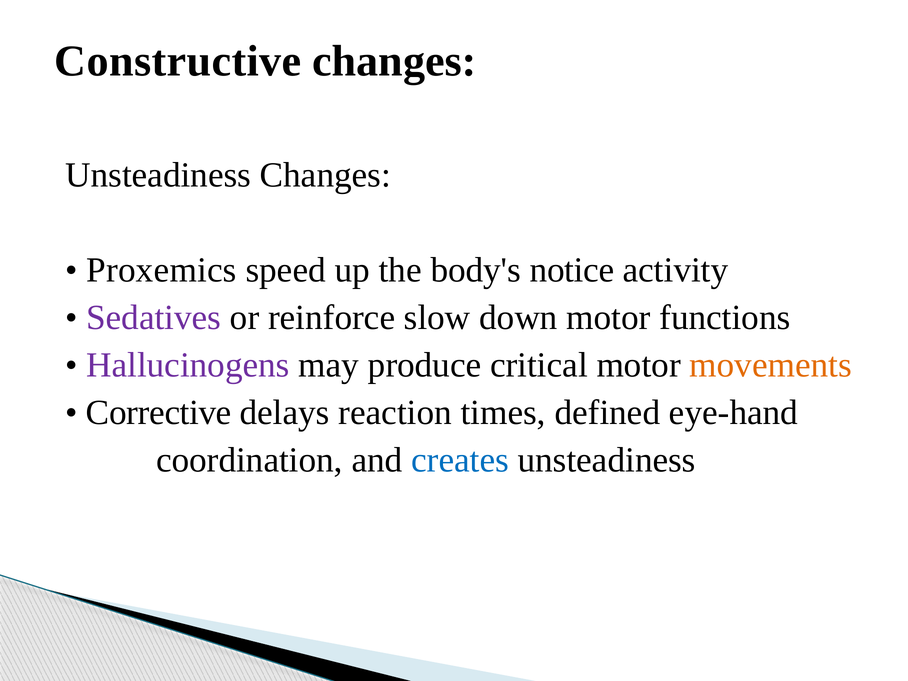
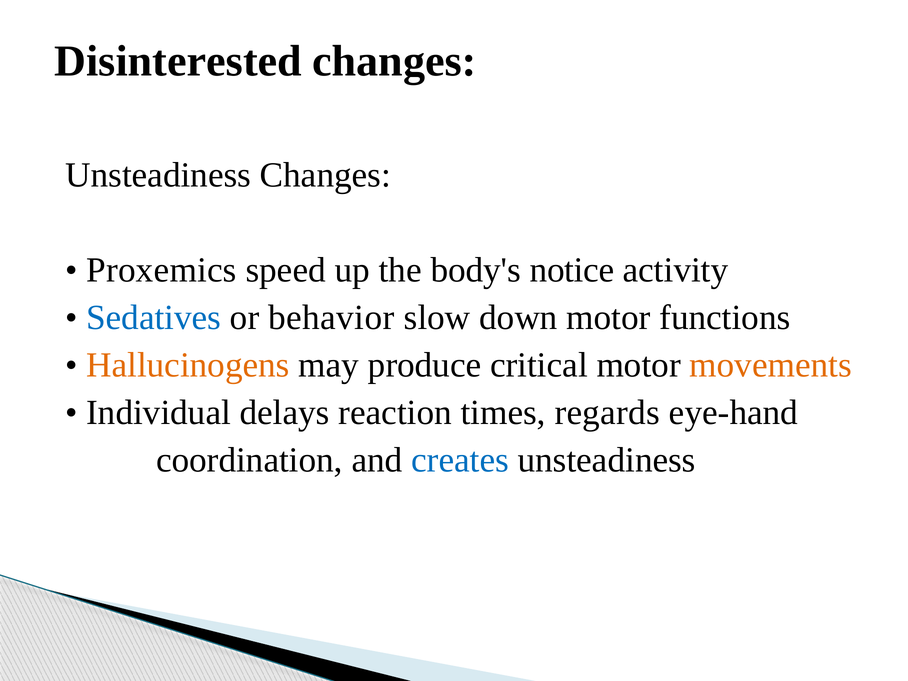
Constructive: Constructive -> Disinterested (178, 61)
Sedatives colour: purple -> blue (154, 318)
reinforce: reinforce -> behavior (331, 318)
Hallucinogens colour: purple -> orange (188, 365)
Corrective: Corrective -> Individual (159, 412)
defined: defined -> regards (607, 412)
